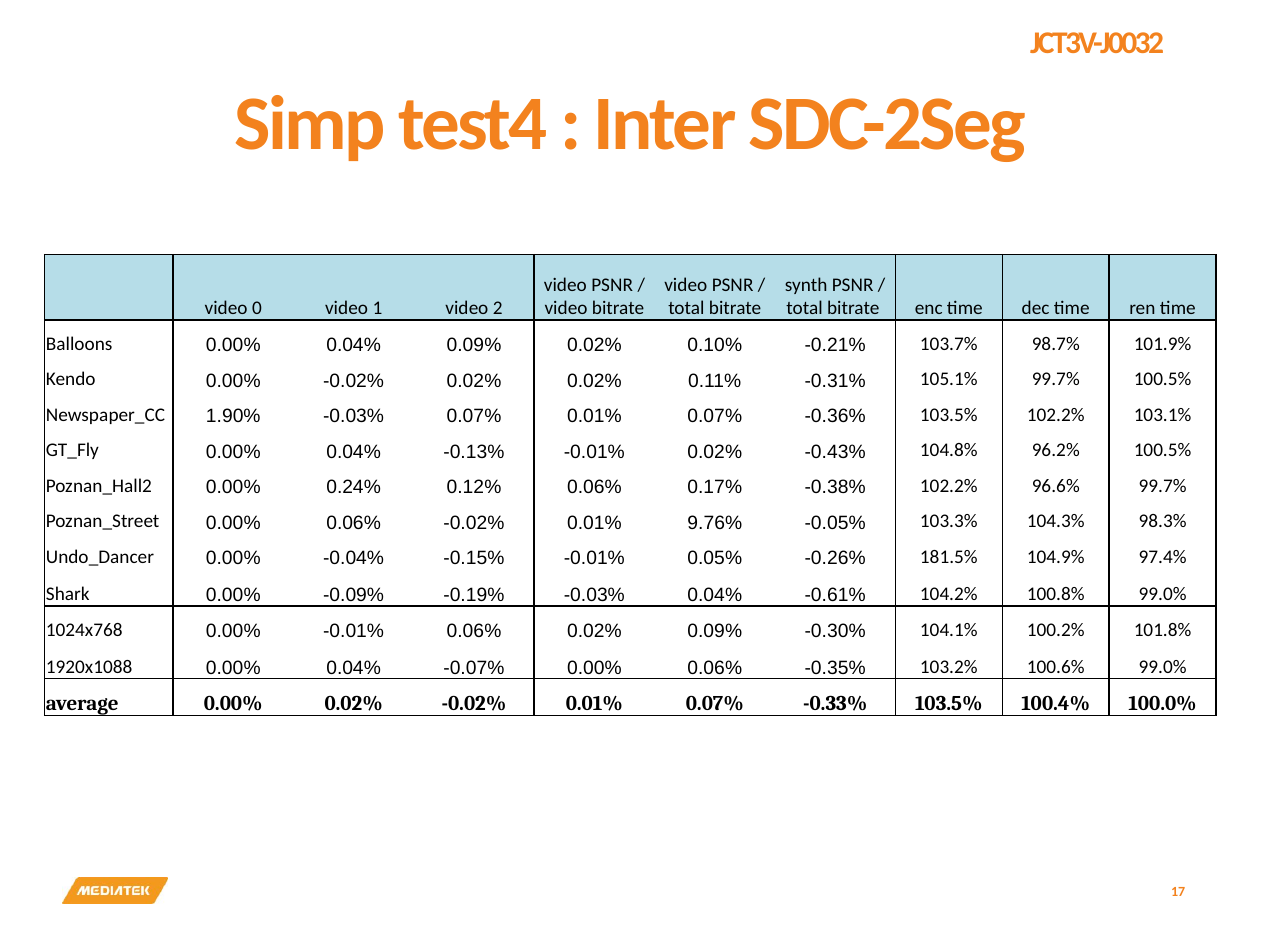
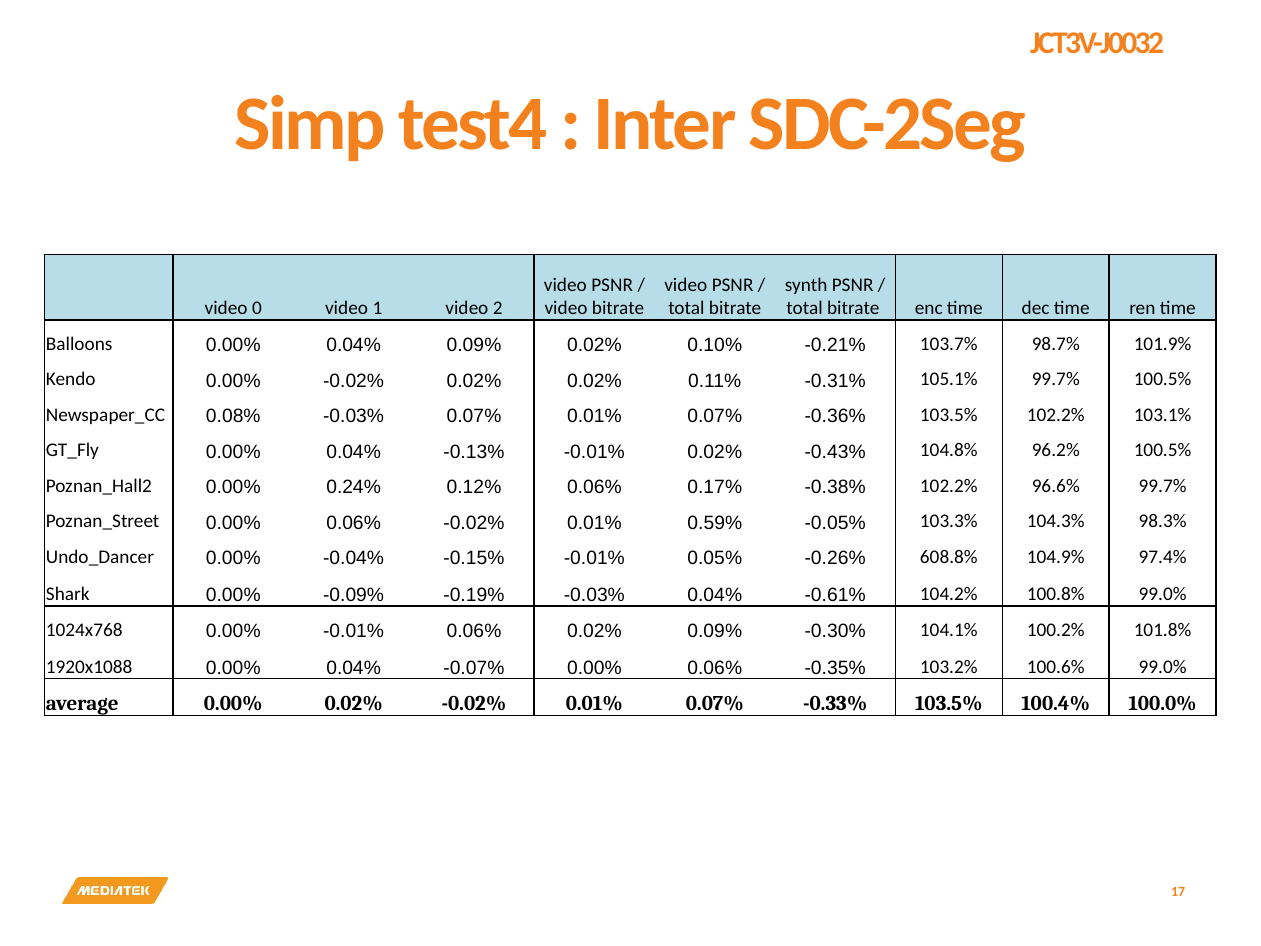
1.90%: 1.90% -> 0.08% (233, 416)
9.76%: 9.76% -> 0.59% (715, 523)
181.5%: 181.5% -> 608.8% (949, 557)
